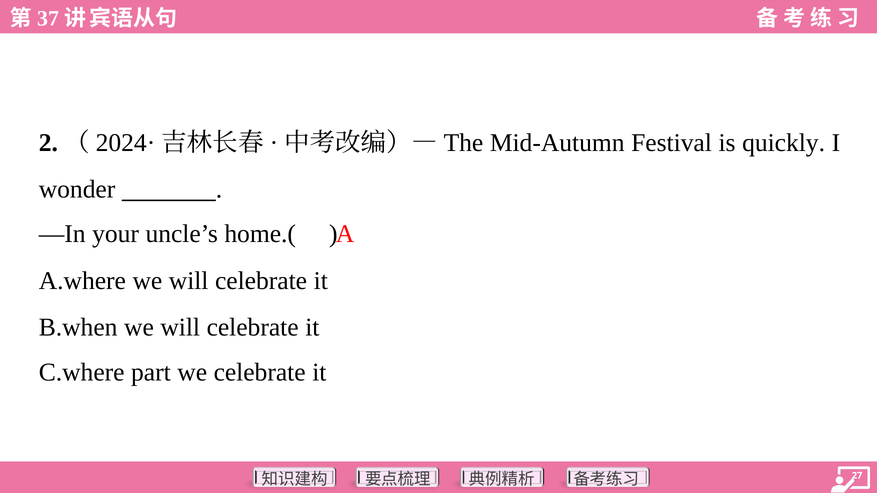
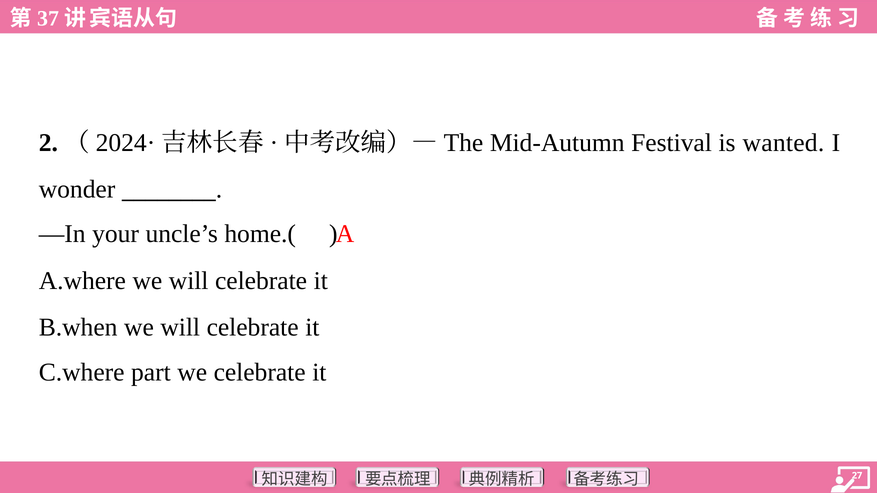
quickly: quickly -> wanted (783, 143)
